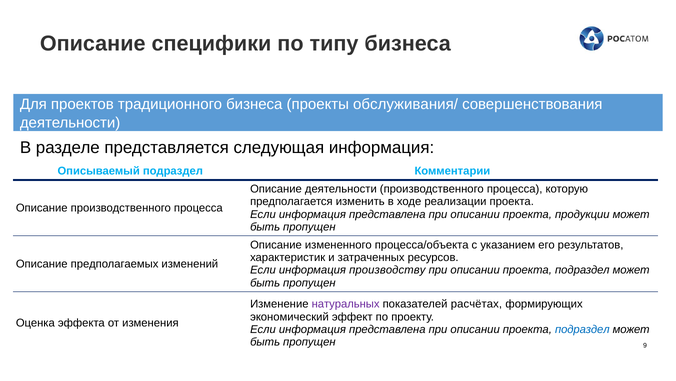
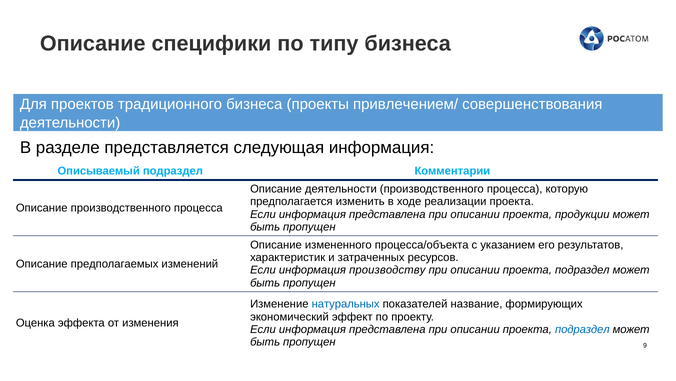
обслуживания/: обслуживания/ -> привлечением/ (406, 104)
натуральных colour: purple -> blue (346, 304)
расчётах: расчётах -> название (476, 304)
